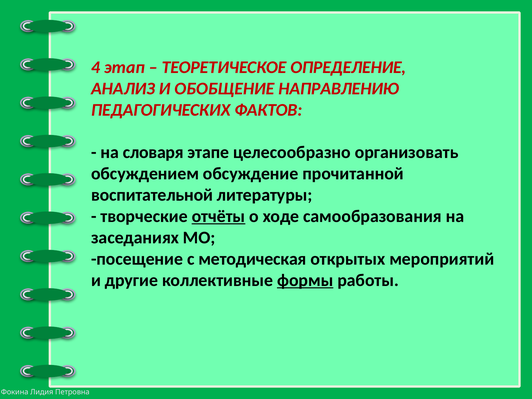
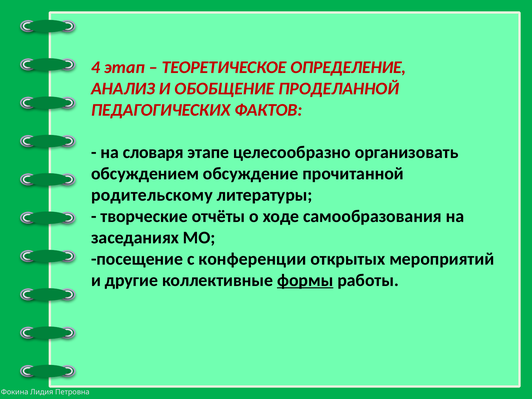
НАПРАВЛЕНИЮ: НАПРАВЛЕНИЮ -> ПРОДЕЛАННОЙ (339, 89)
воспитательной: воспитательной -> родительскому (152, 195)
отчёты underline: present -> none (218, 216)
методическая: методическая -> конференции (252, 259)
